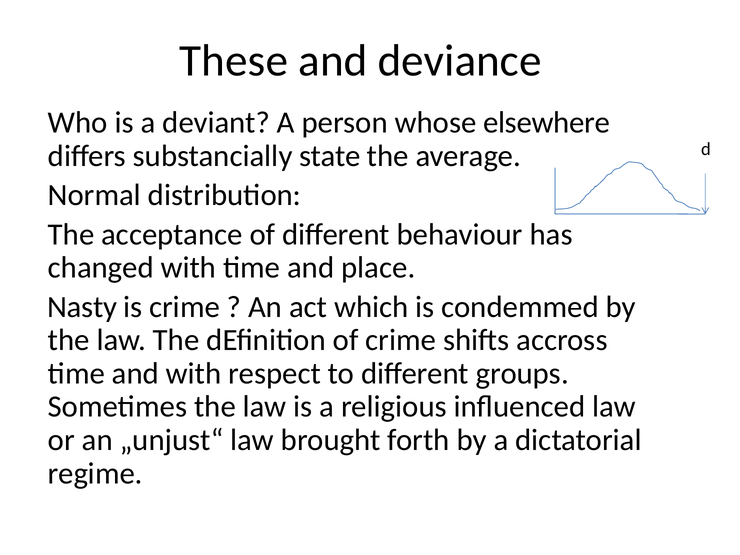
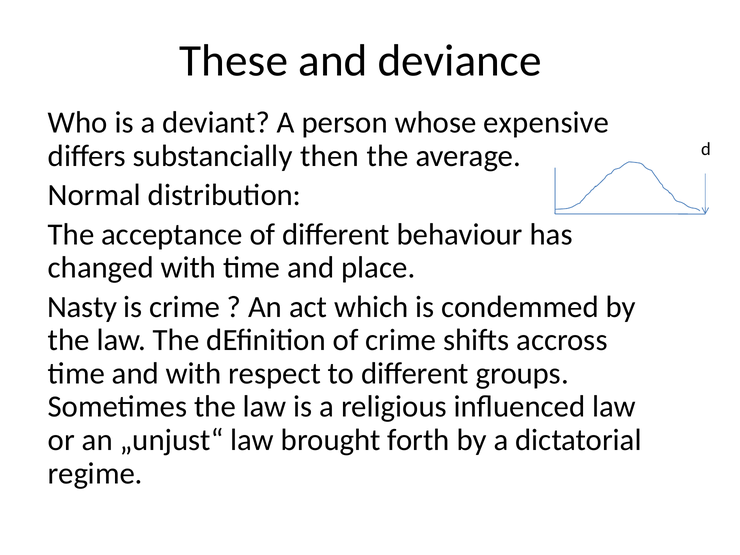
elsewhere: elsewhere -> expensive (546, 123)
state: state -> then (330, 156)
